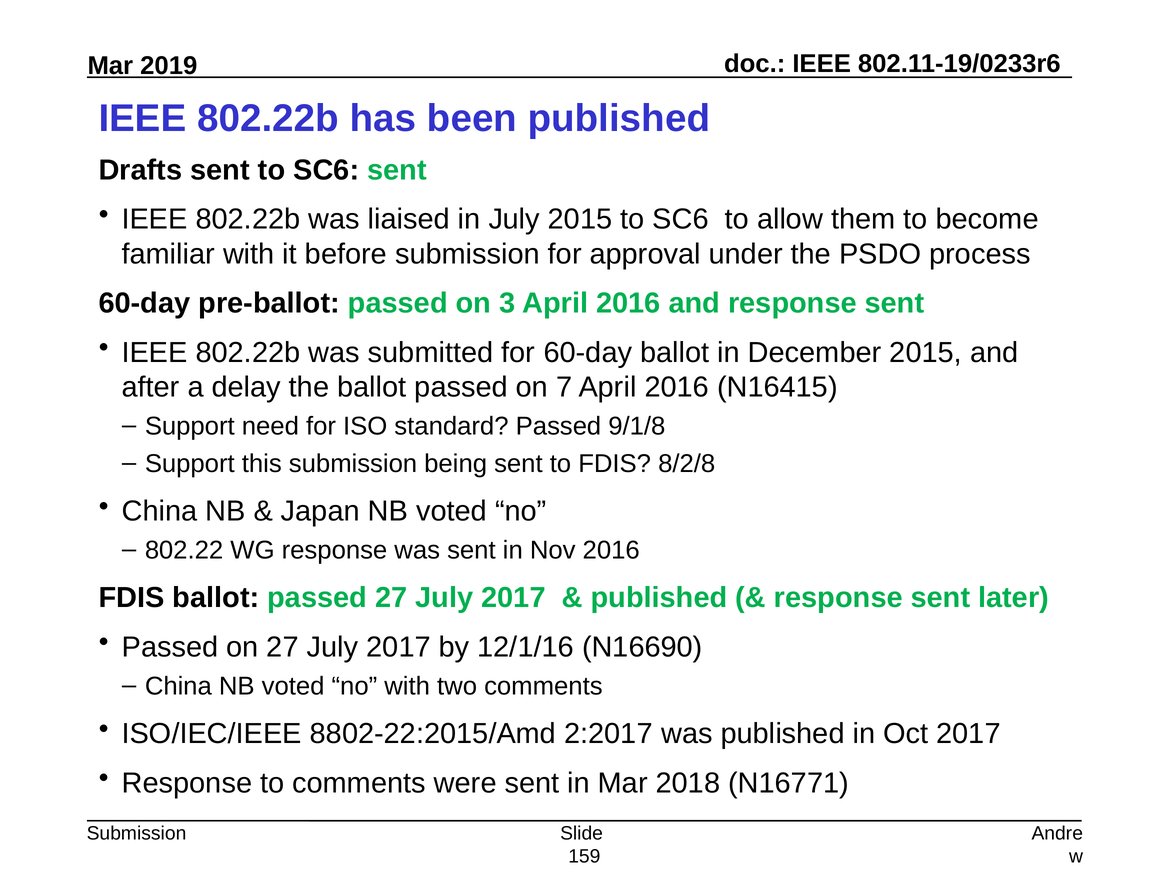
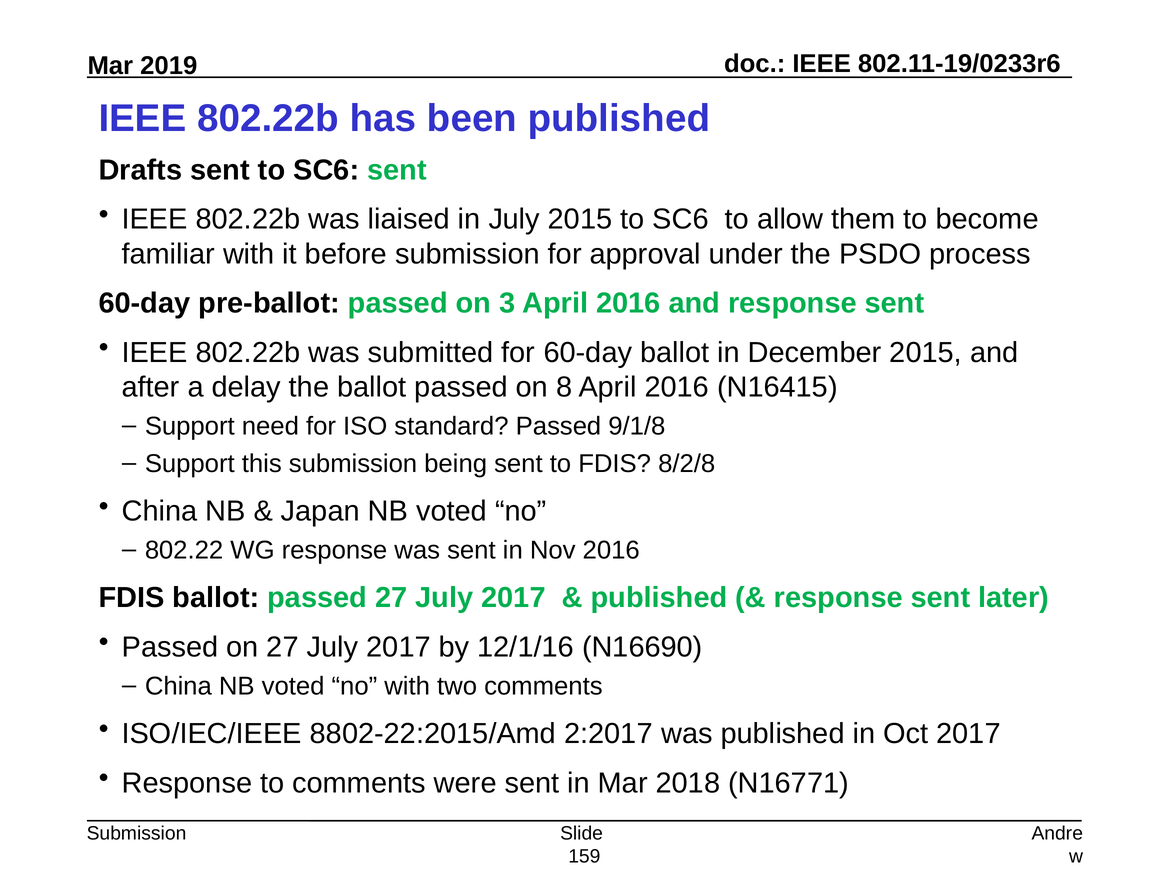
7: 7 -> 8 (564, 388)
